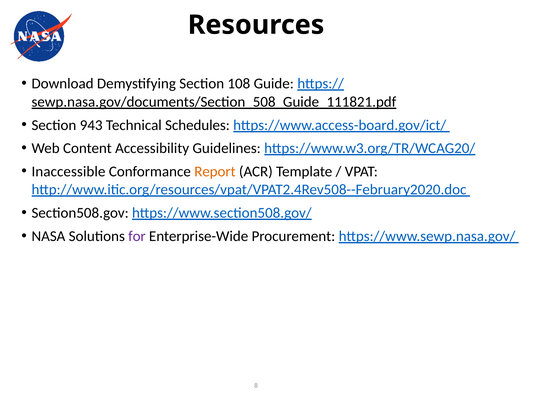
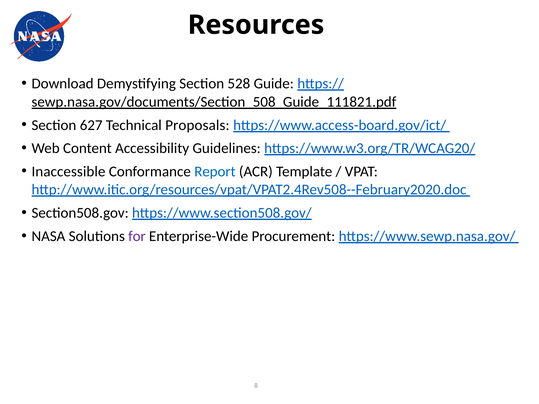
108: 108 -> 528 (239, 84)
943: 943 -> 627 (91, 125)
Schedules: Schedules -> Proposals (197, 125)
Report colour: orange -> blue (215, 172)
